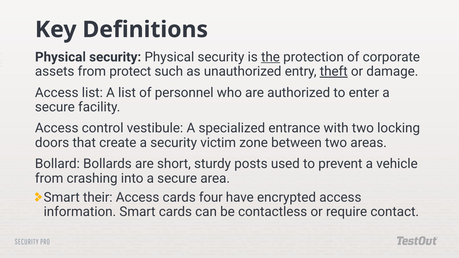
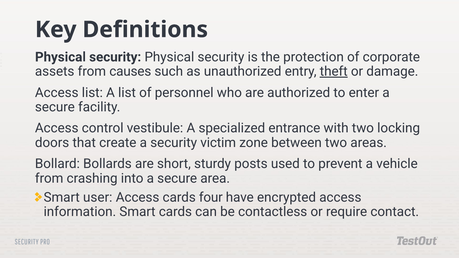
the underline: present -> none (271, 57)
protect: protect -> causes (130, 71)
their: their -> user (98, 198)
